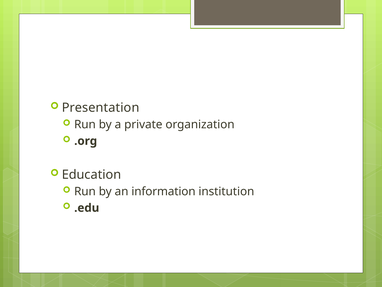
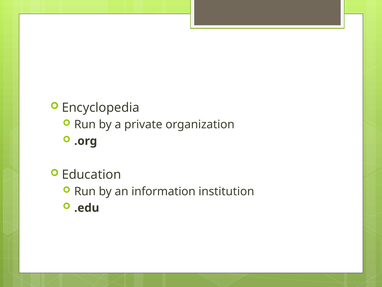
Presentation: Presentation -> Encyclopedia (101, 108)
